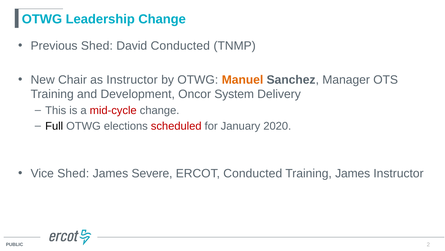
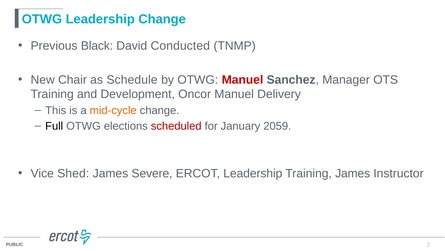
Previous Shed: Shed -> Black (97, 46)
as Instructor: Instructor -> Schedule (132, 80)
Manuel colour: orange -> red (243, 80)
Oncor System: System -> Manuel (234, 94)
mid-cycle colour: red -> orange (113, 110)
2020: 2020 -> 2059 (277, 126)
ERCOT Conducted: Conducted -> Leadership (253, 173)
